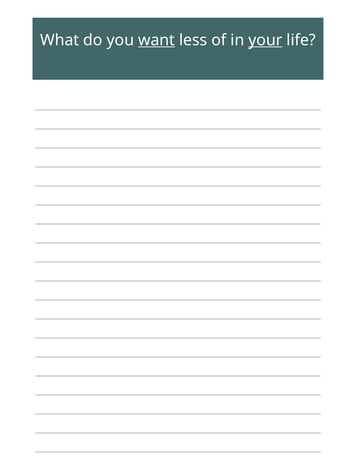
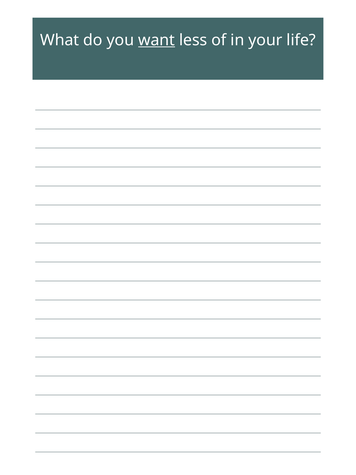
your underline: present -> none (265, 40)
